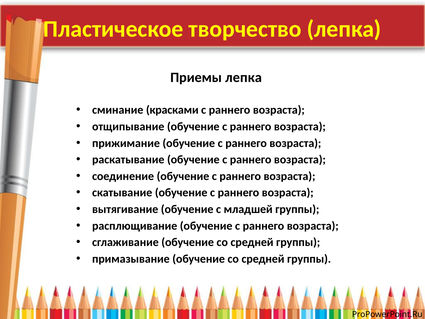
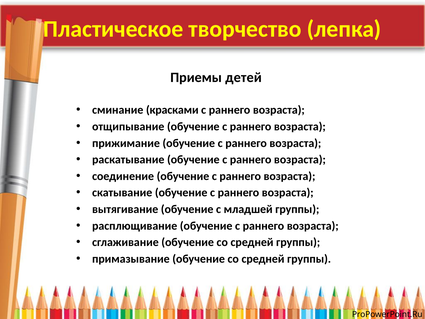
Приемы лепка: лепка -> детей (244, 77)
